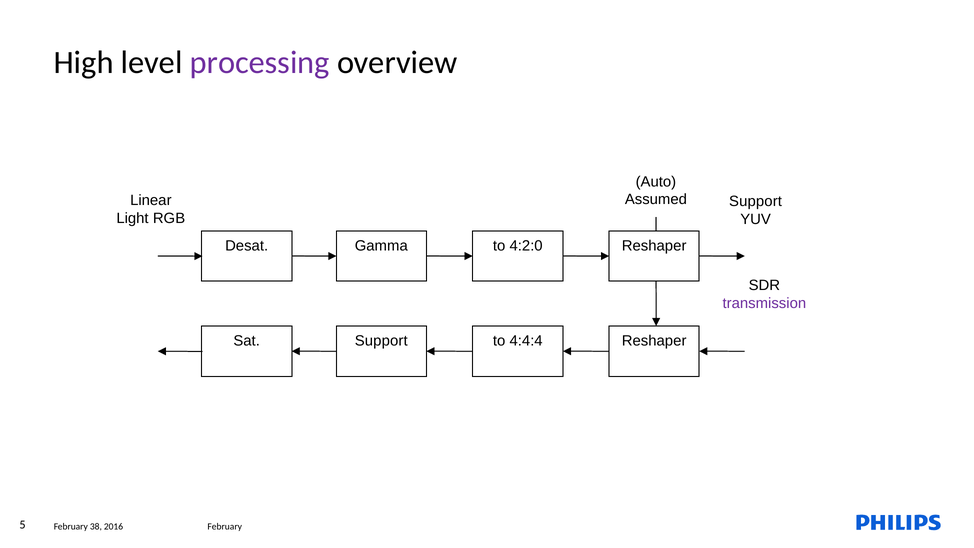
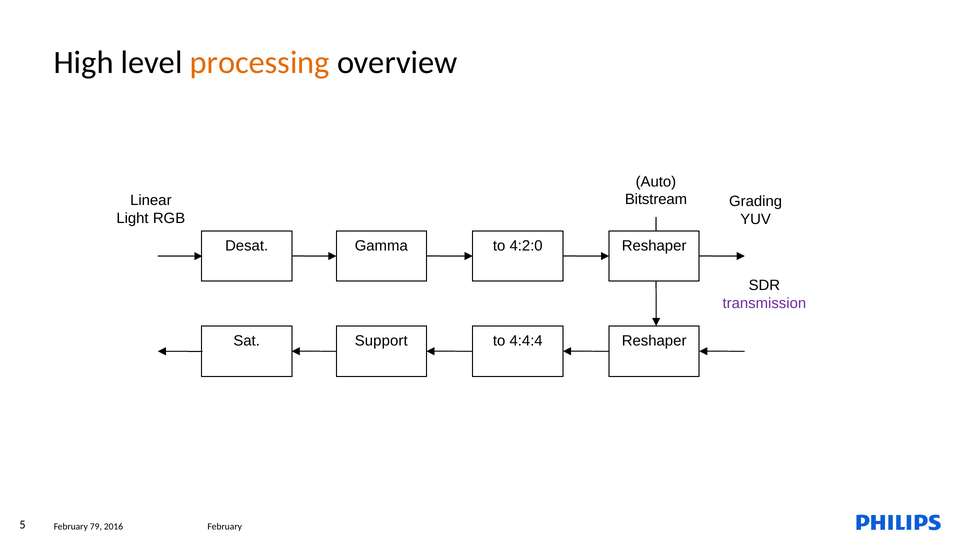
processing colour: purple -> orange (260, 62)
Assumed: Assumed -> Bitstream (656, 199)
Support: Support -> Grading (756, 201)
38: 38 -> 79 (96, 527)
